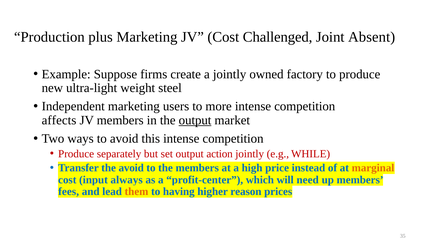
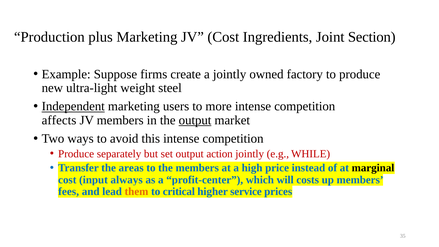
Challenged: Challenged -> Ingredients (278, 37)
Absent: Absent -> Section (372, 37)
Independent underline: none -> present (73, 106)
the avoid: avoid -> areas (131, 168)
marginal colour: orange -> black (373, 168)
need: need -> costs (308, 180)
having: having -> critical (179, 192)
reason: reason -> service (246, 192)
